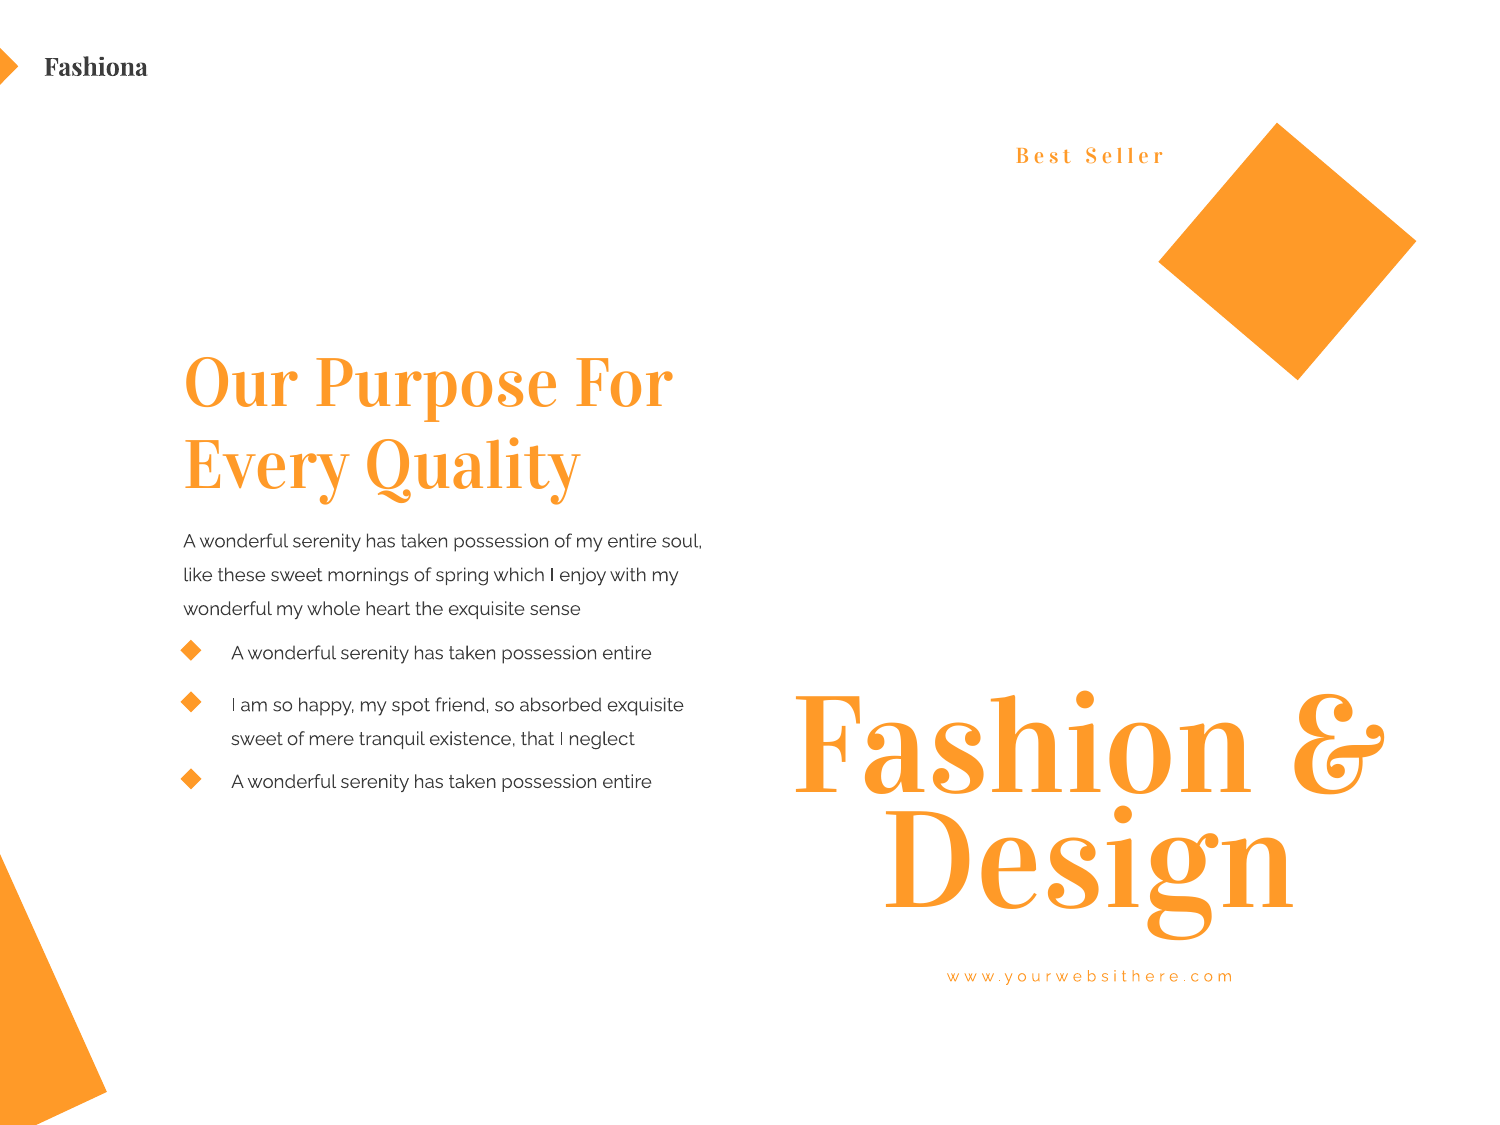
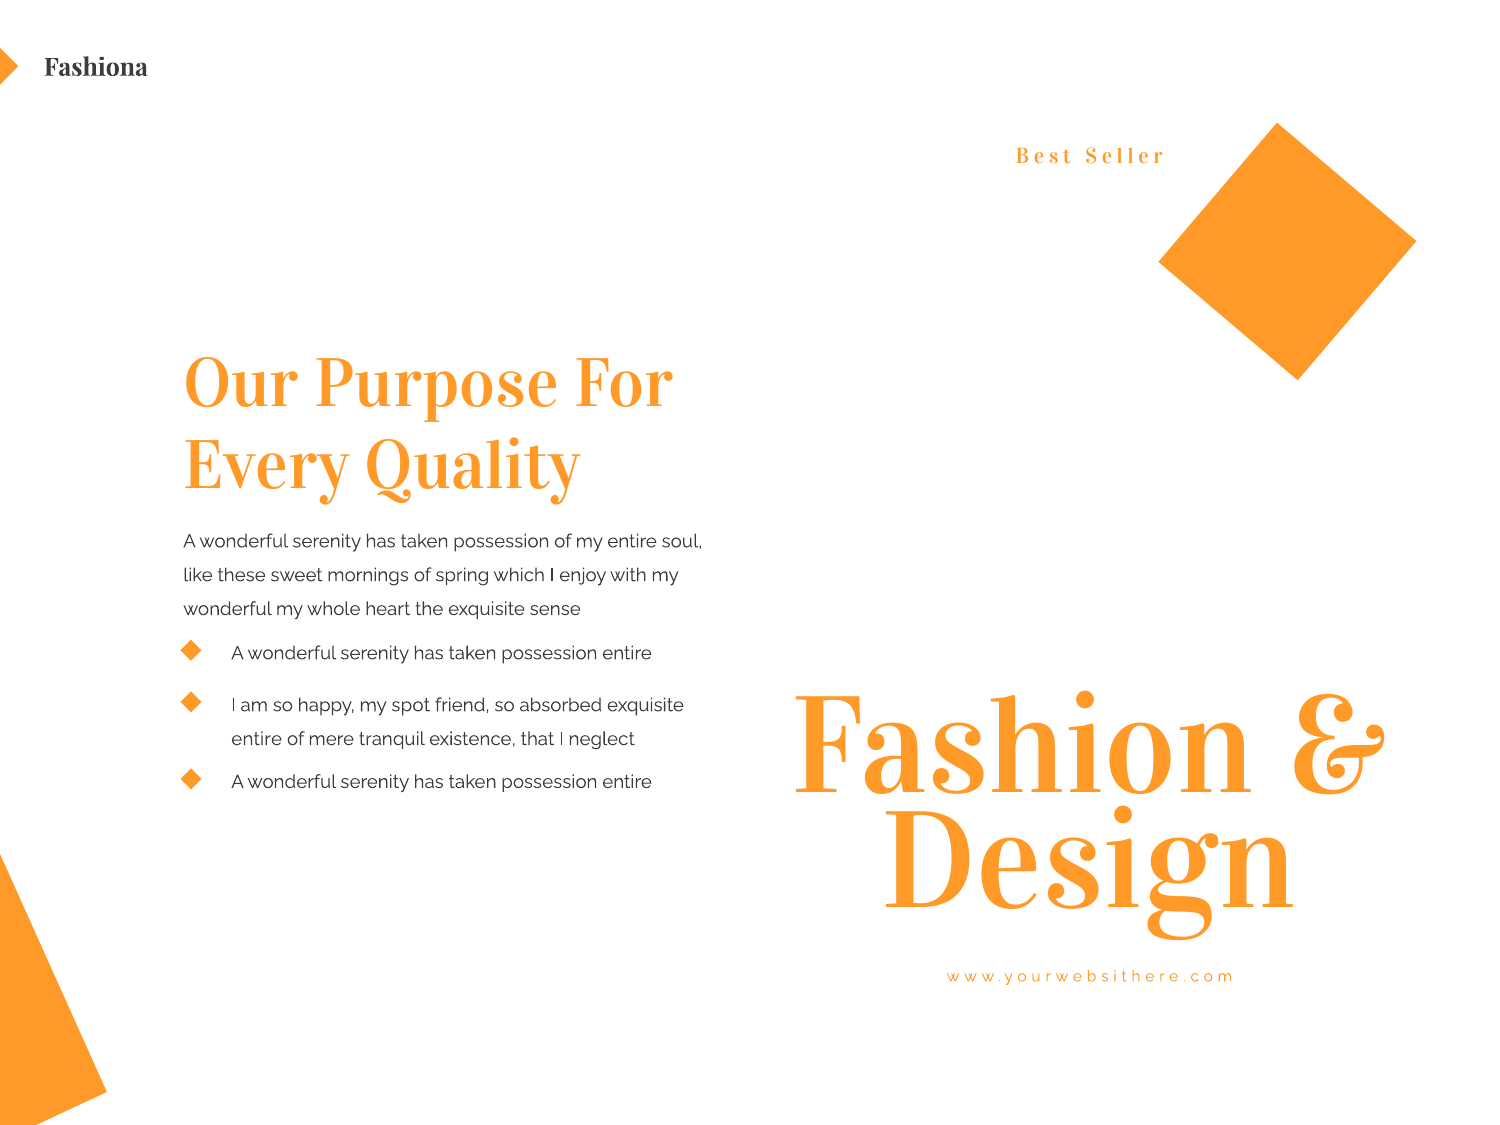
sweet: sweet -> entire (257, 739)
